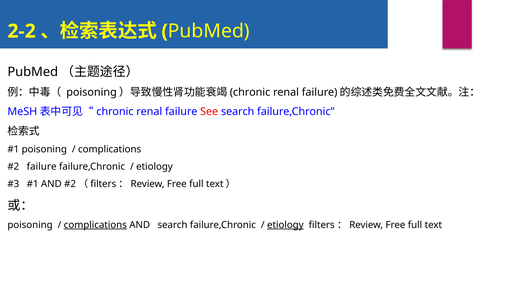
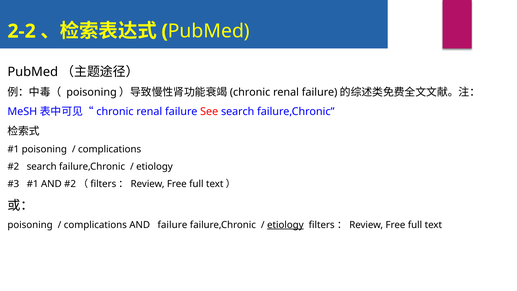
failure: failure -> search (42, 167)
complications underline: present -> none (95, 225)
AND search: search -> failure (172, 225)
